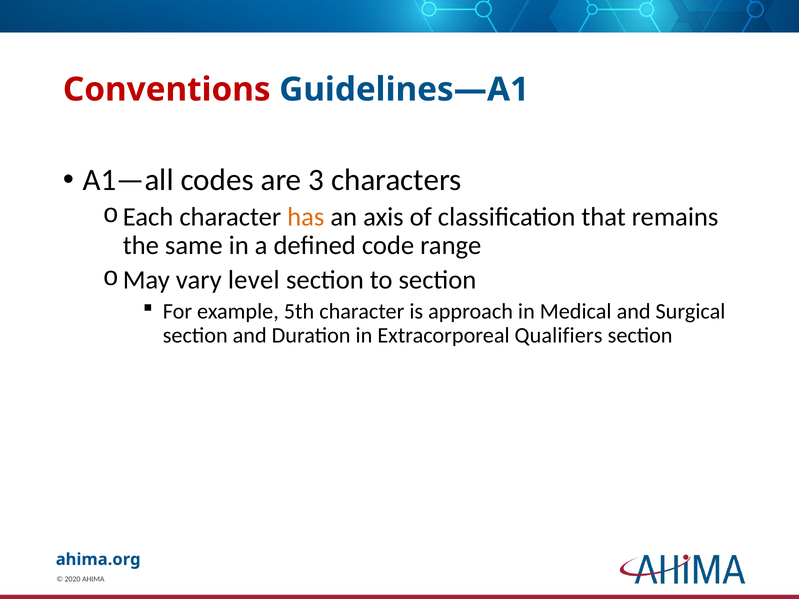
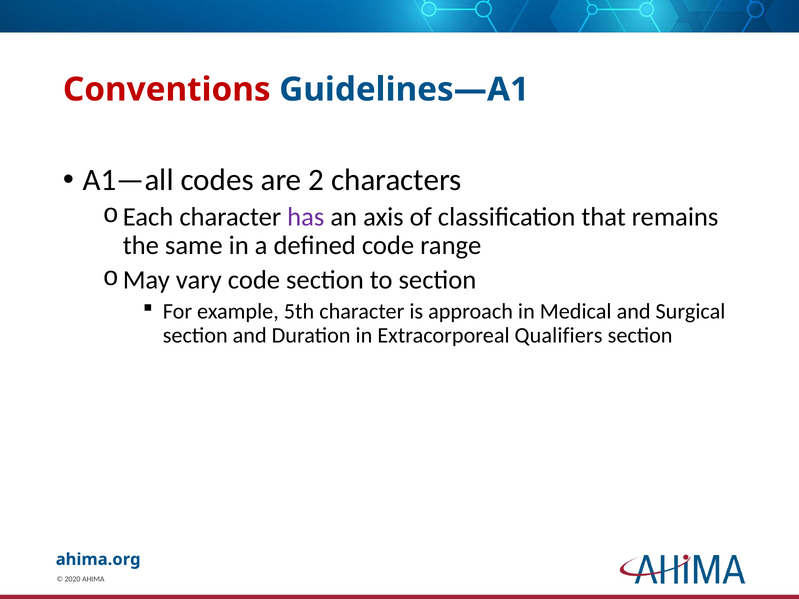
3: 3 -> 2 (316, 180)
has colour: orange -> purple (306, 217)
vary level: level -> code (254, 280)
